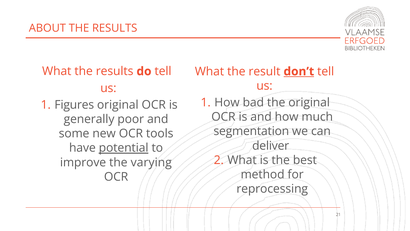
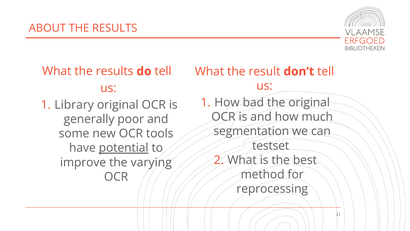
don’t underline: present -> none (299, 71)
Figures: Figures -> Library (74, 105)
deliver: deliver -> testset (271, 146)
